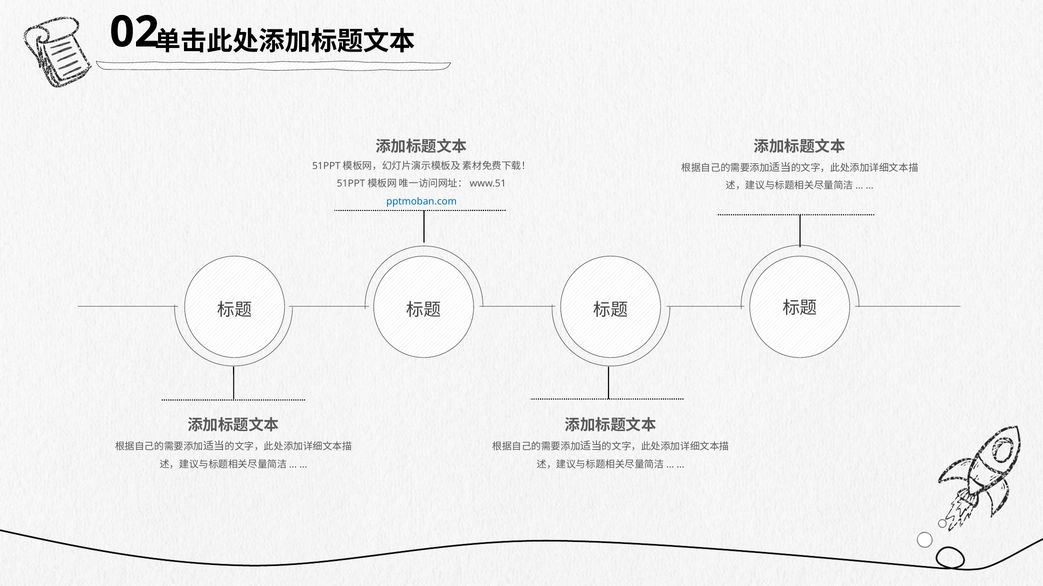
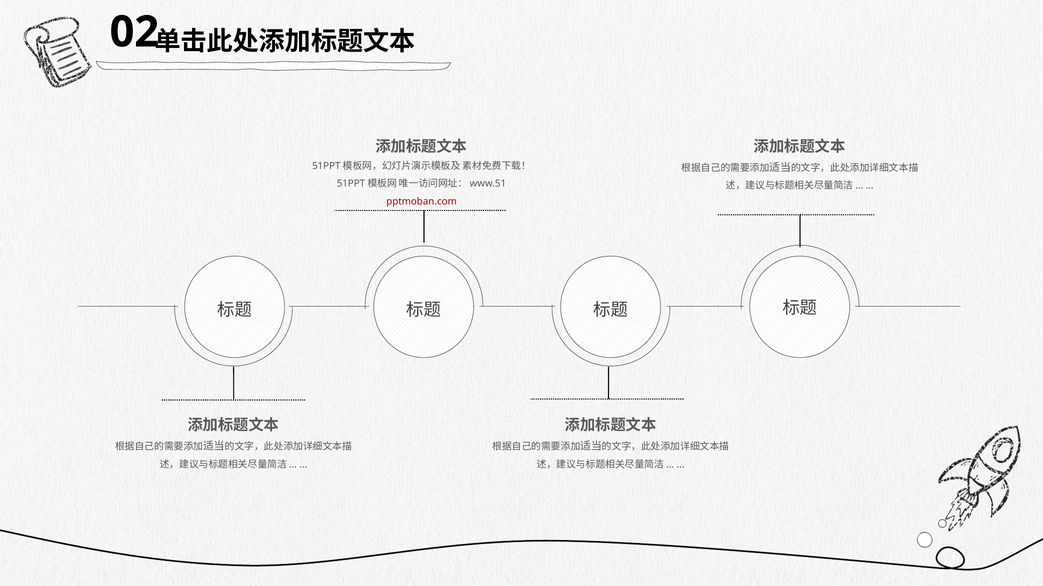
pptmoban.com colour: blue -> red (422, 202)
